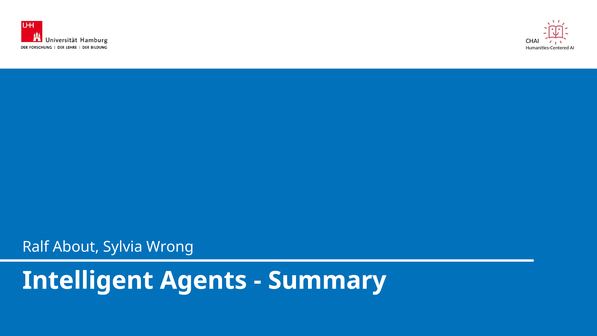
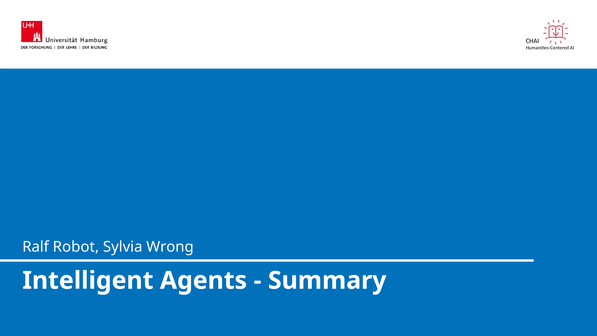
About: About -> Robot (76, 247)
